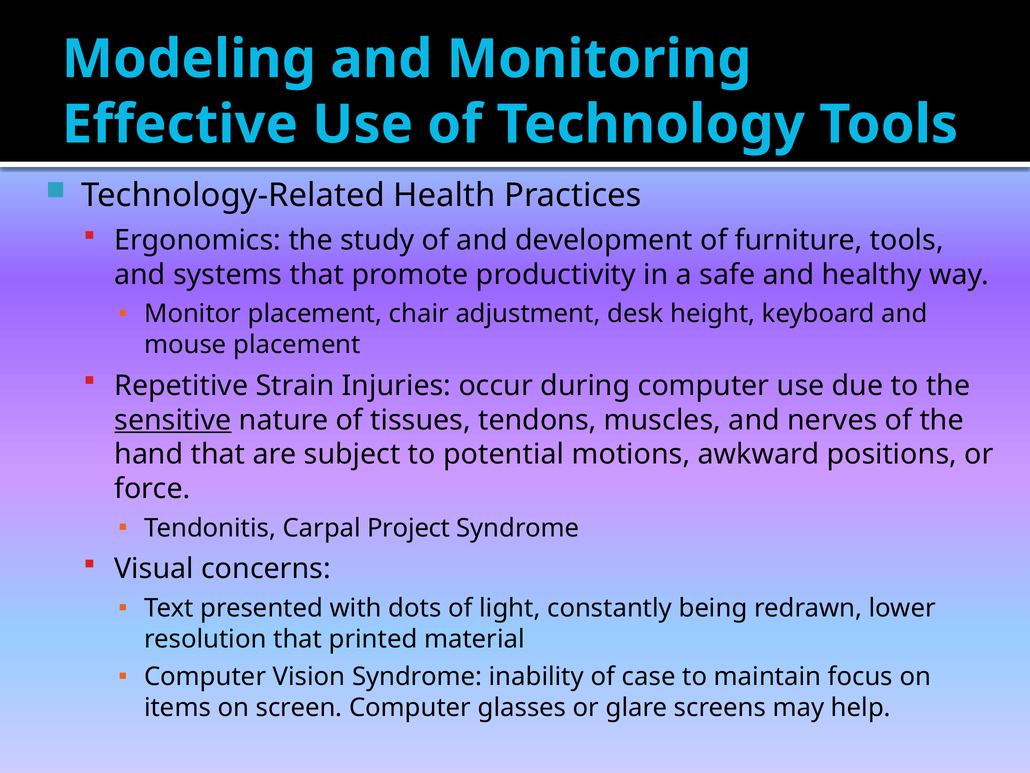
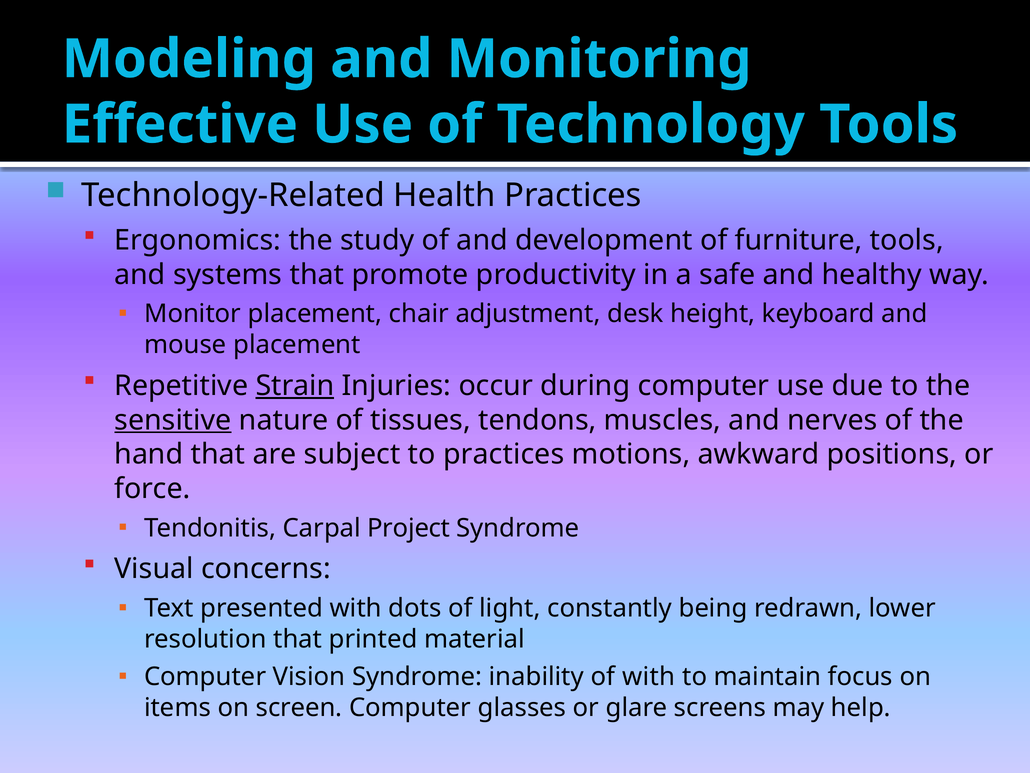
Strain underline: none -> present (295, 385)
to potential: potential -> practices (504, 454)
of case: case -> with (649, 677)
